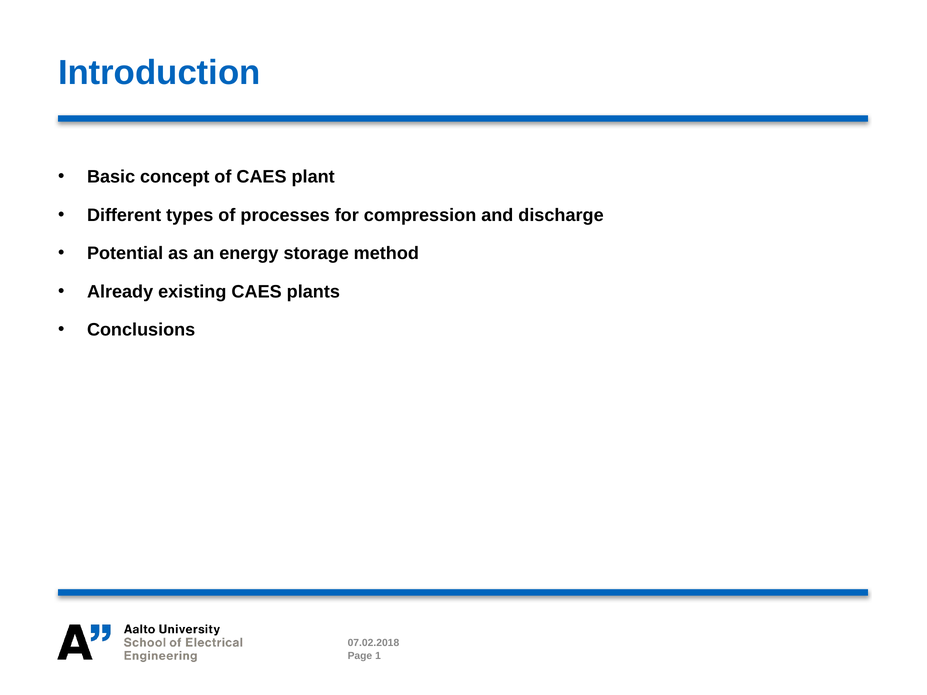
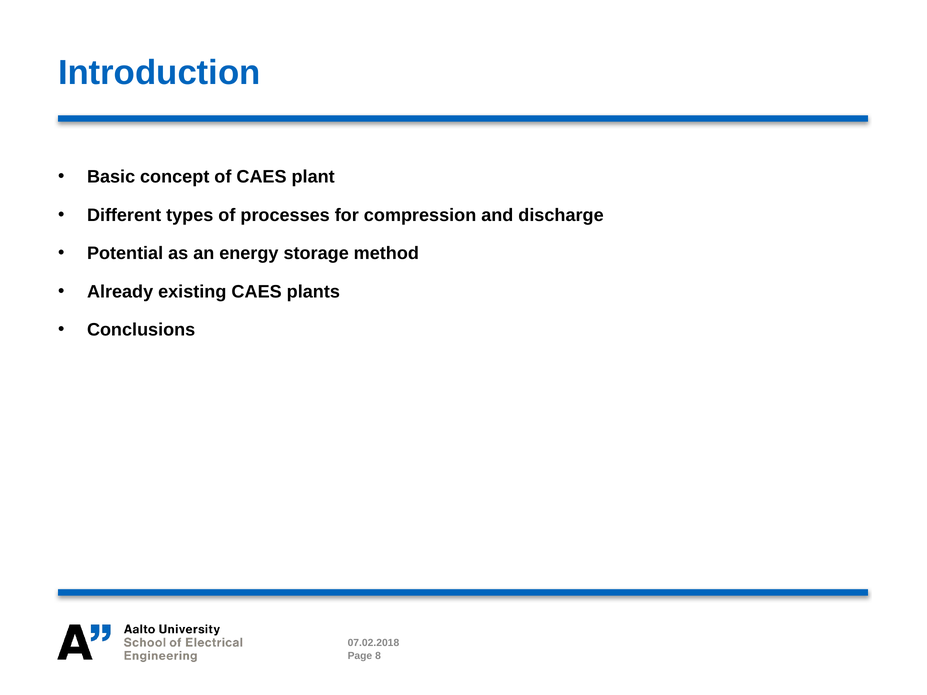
1: 1 -> 8 (378, 656)
